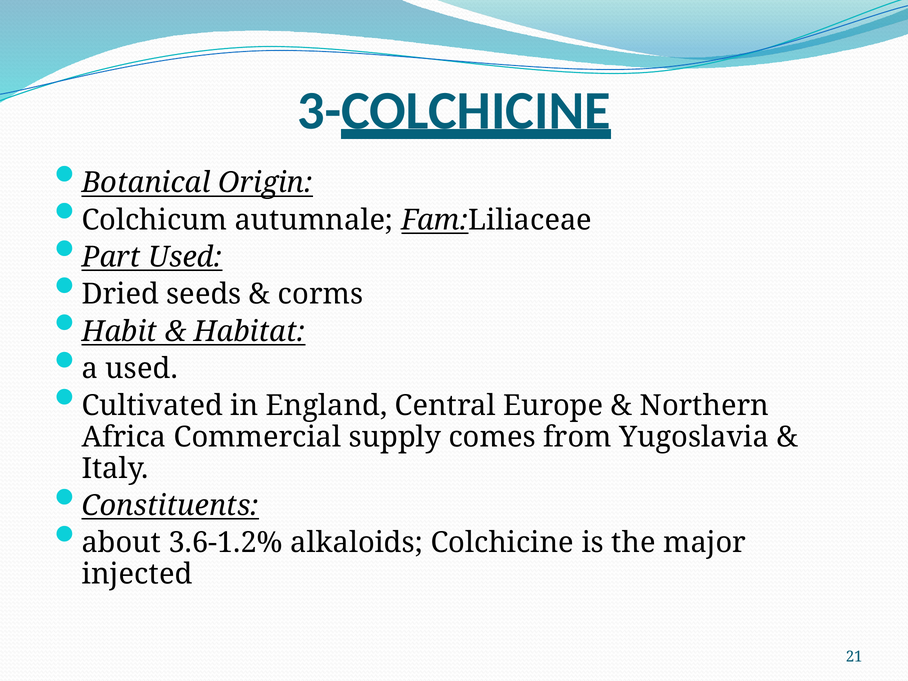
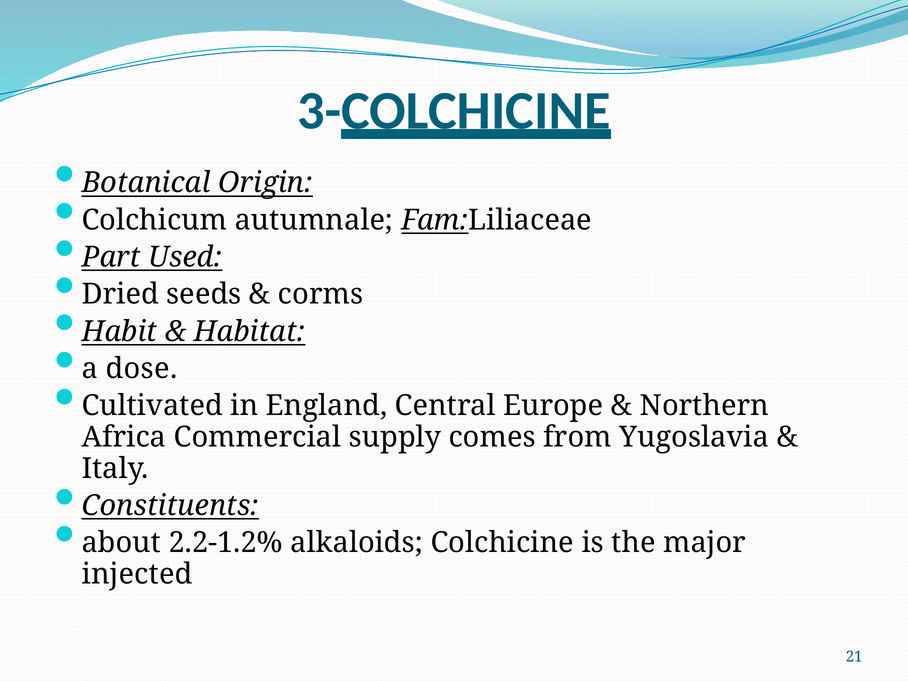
a used: used -> dose (142, 369)
3.6-1.2%: 3.6-1.2% -> 2.2-1.2% (226, 543)
